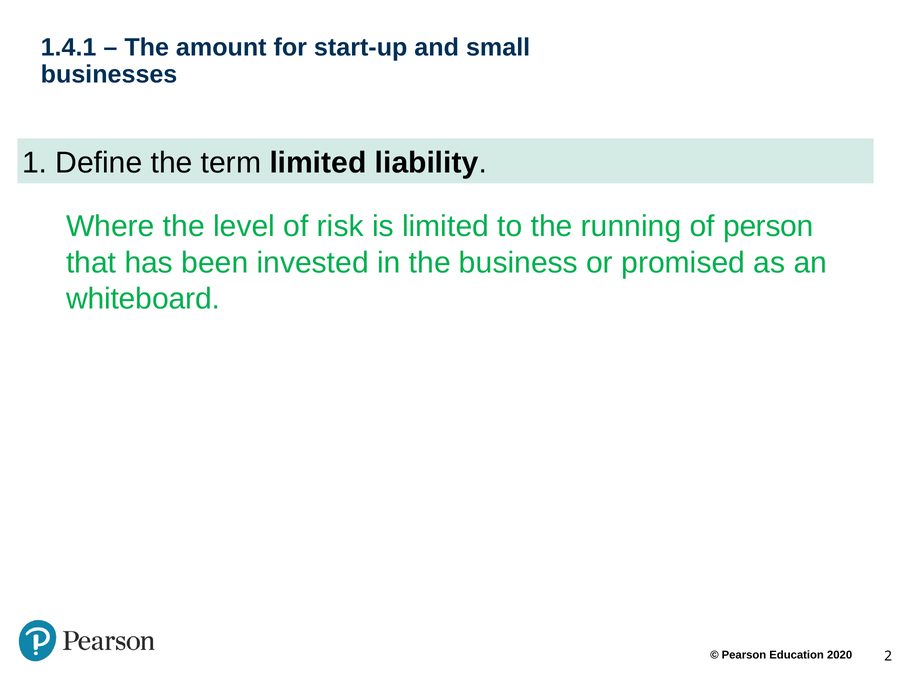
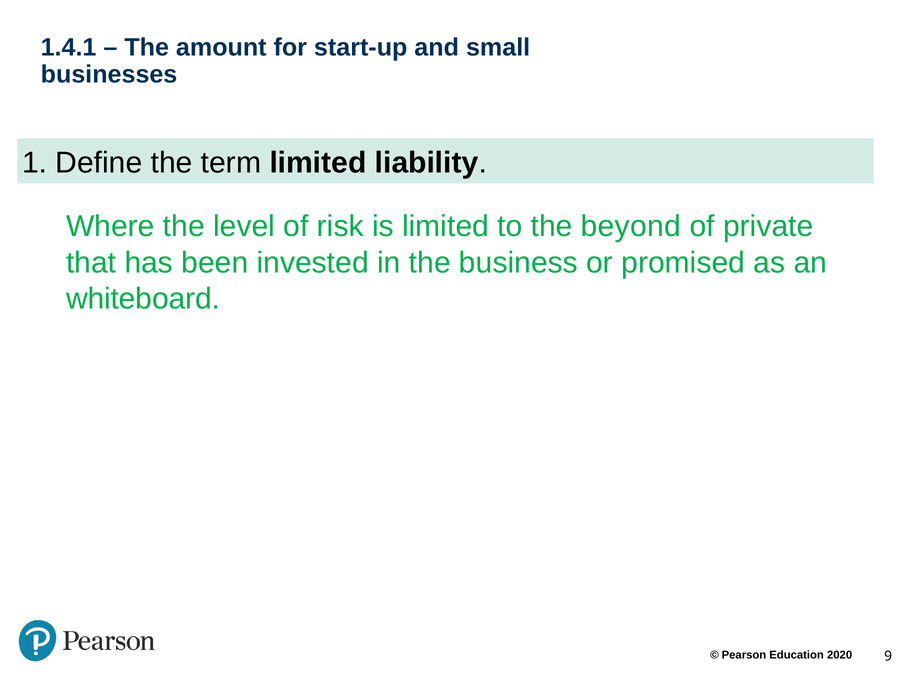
running: running -> beyond (631, 227)
person: person -> private (768, 227)
2: 2 -> 9 (888, 656)
